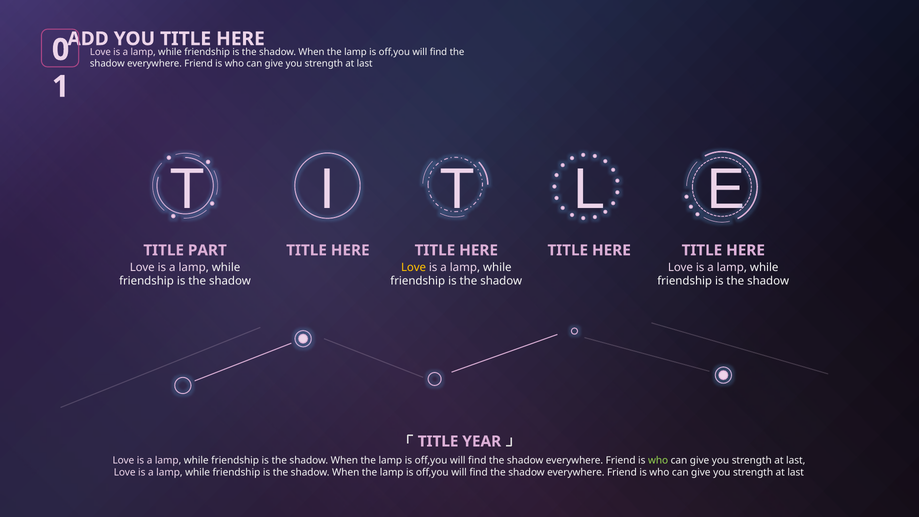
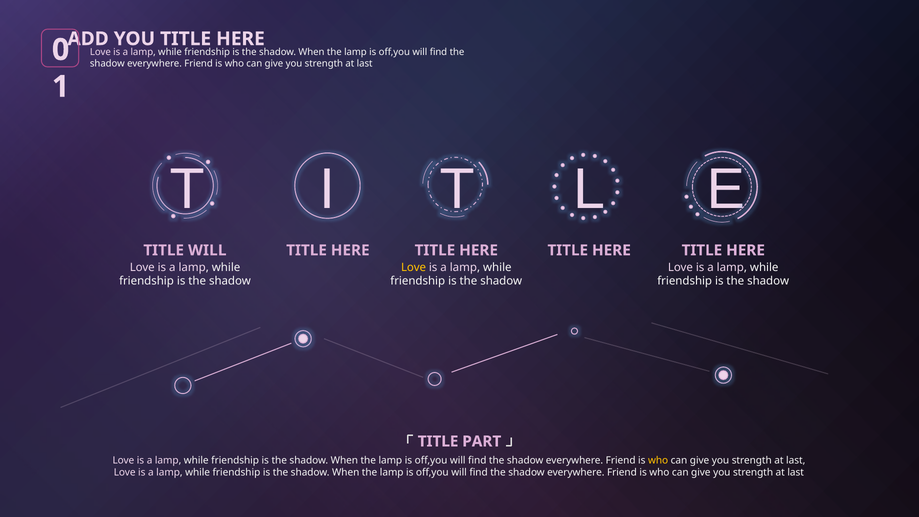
TITLE PART: PART -> WILL (207, 250)
YEAR: YEAR -> PART (482, 441)
who colour: light green -> yellow (658, 461)
